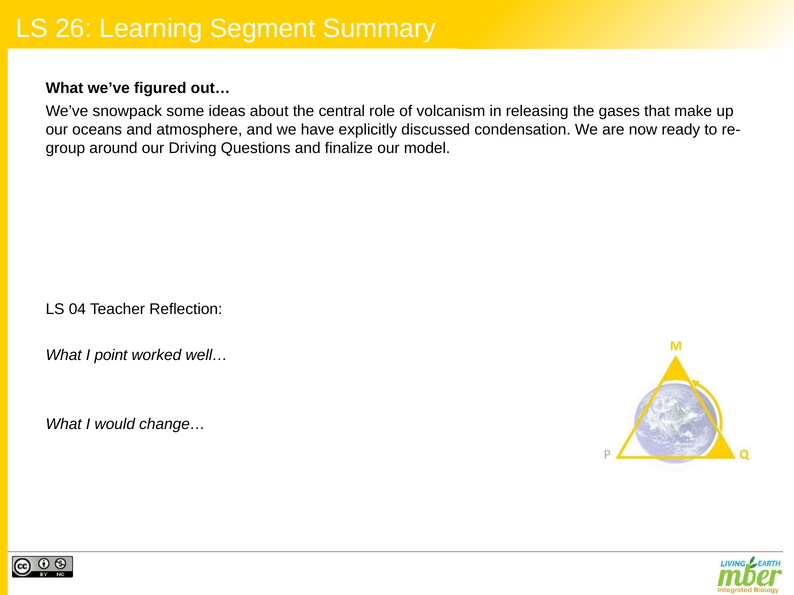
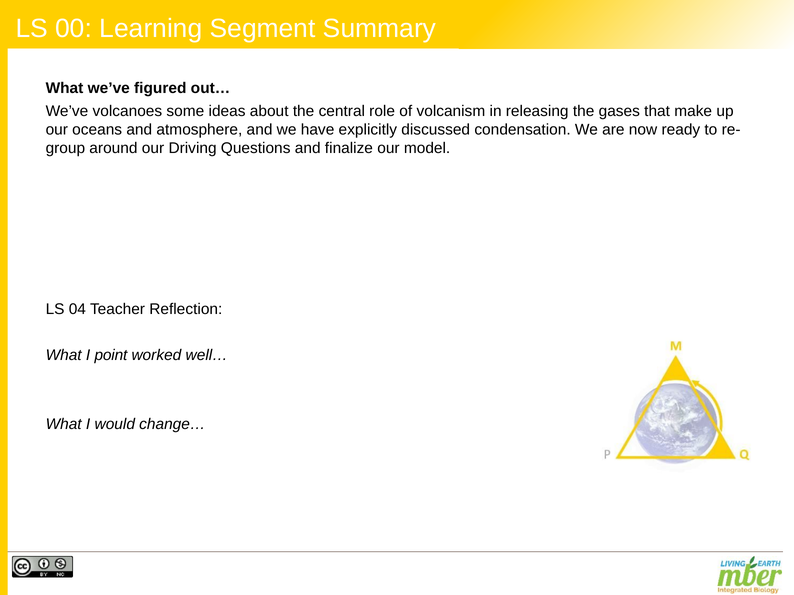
26: 26 -> 00 (74, 28)
snowpack: snowpack -> volcanoes (127, 111)
